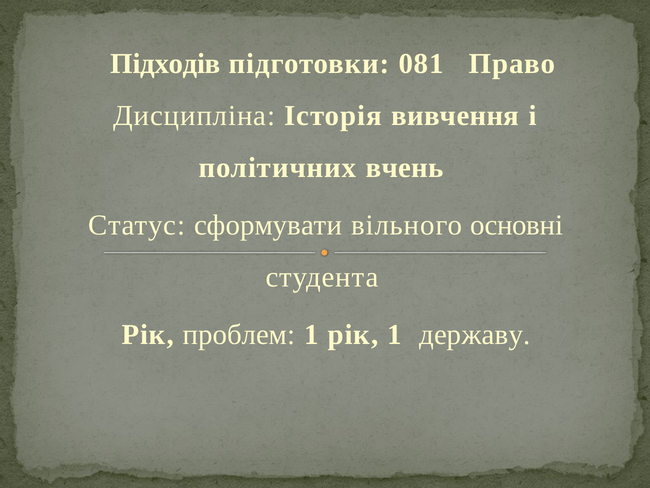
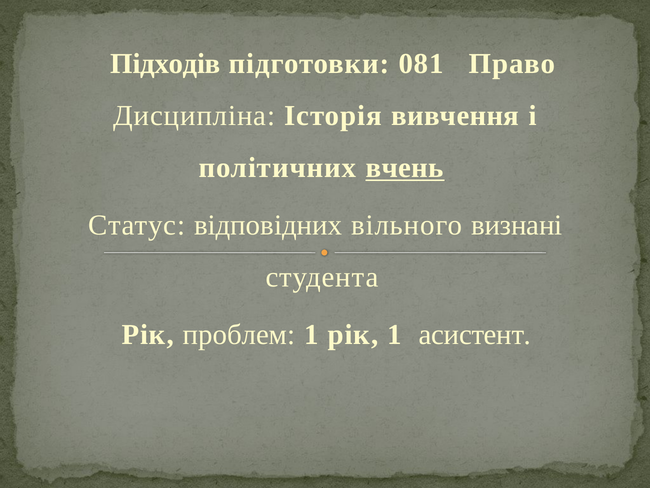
вчень underline: none -> present (405, 168)
сформувати: сформувати -> відповідних (268, 225)
основні: основні -> визнані (517, 225)
державу: державу -> асистент (475, 334)
